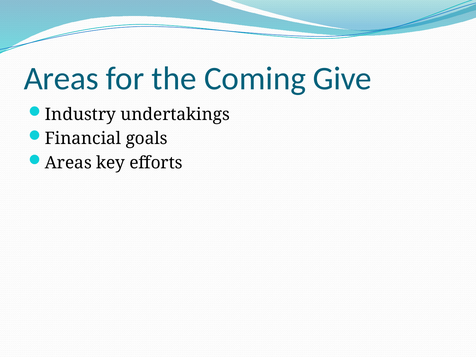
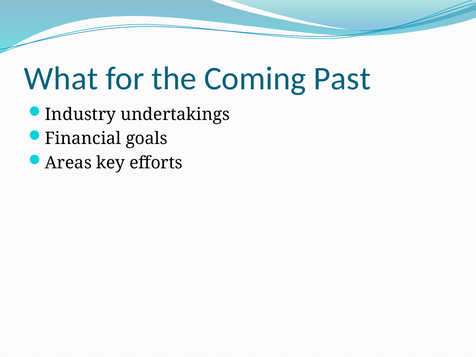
Areas: Areas -> What (61, 79)
Give: Give -> Past (342, 79)
